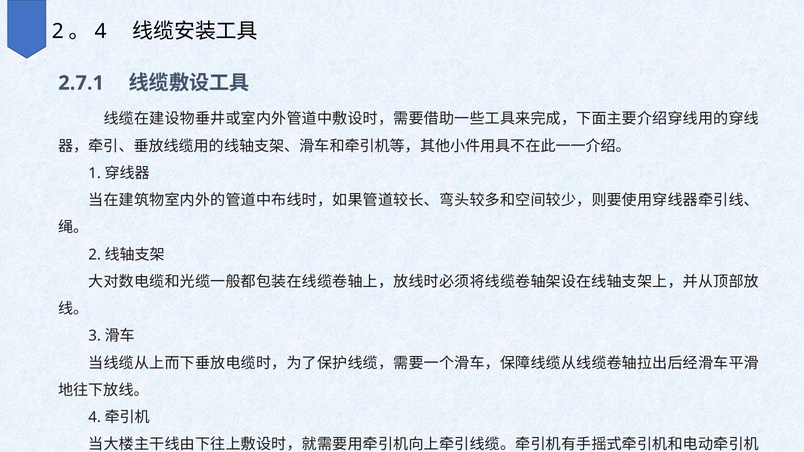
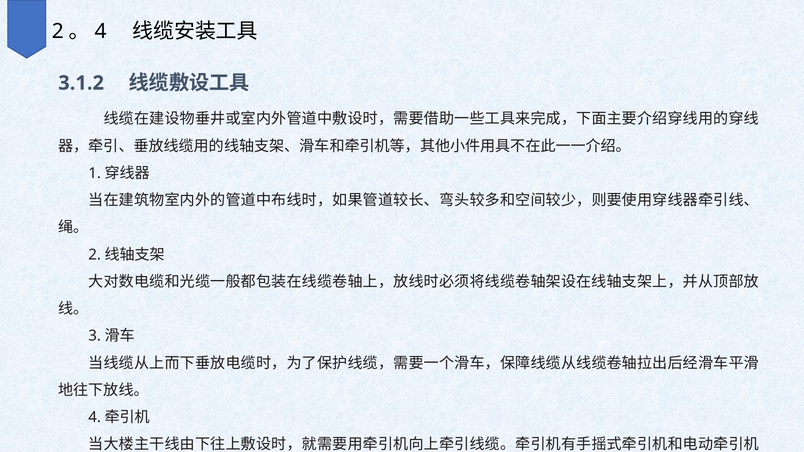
2.7.1: 2.7.1 -> 3.1.2 (81, 83)
